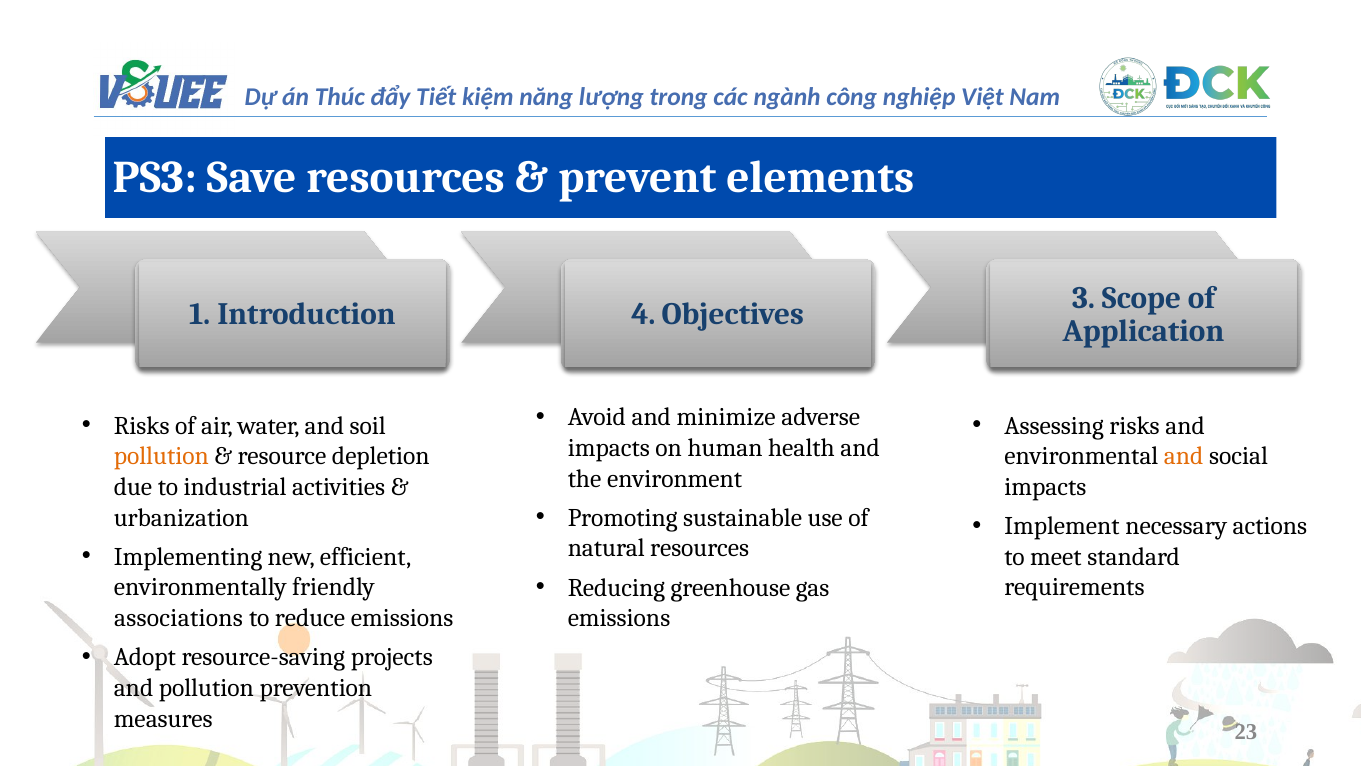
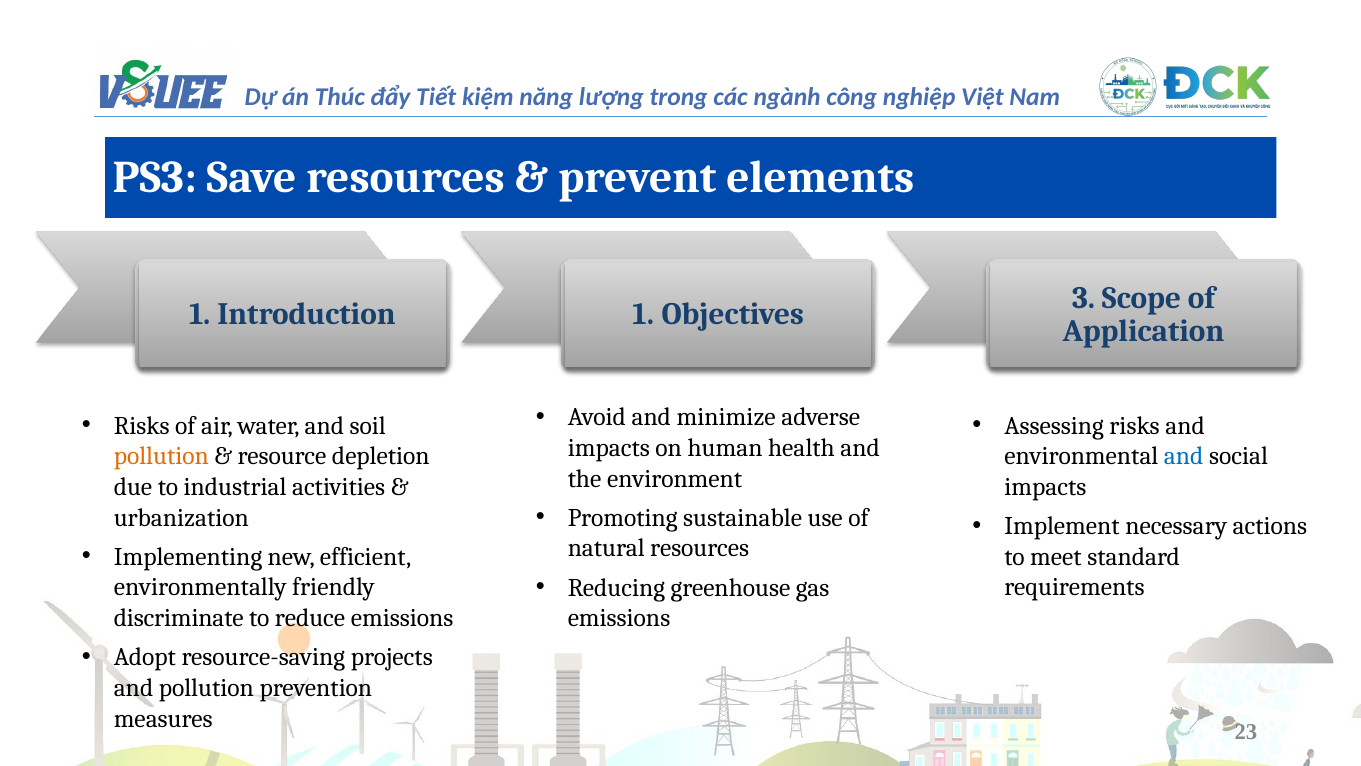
Introduction 4: 4 -> 1 (643, 314)
and colour: orange -> blue (1184, 456)
associations: associations -> discriminate (179, 618)
